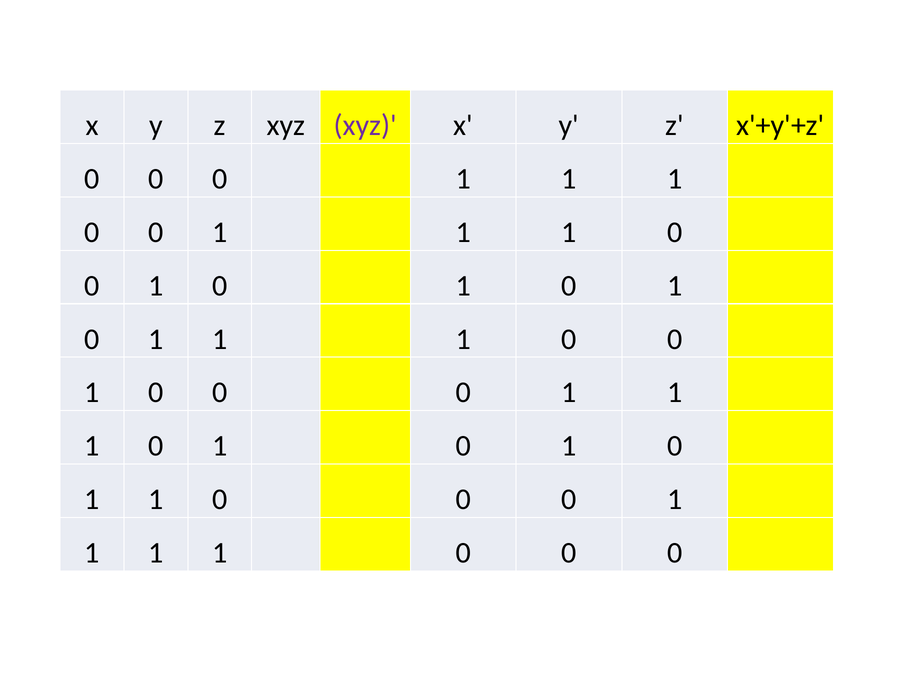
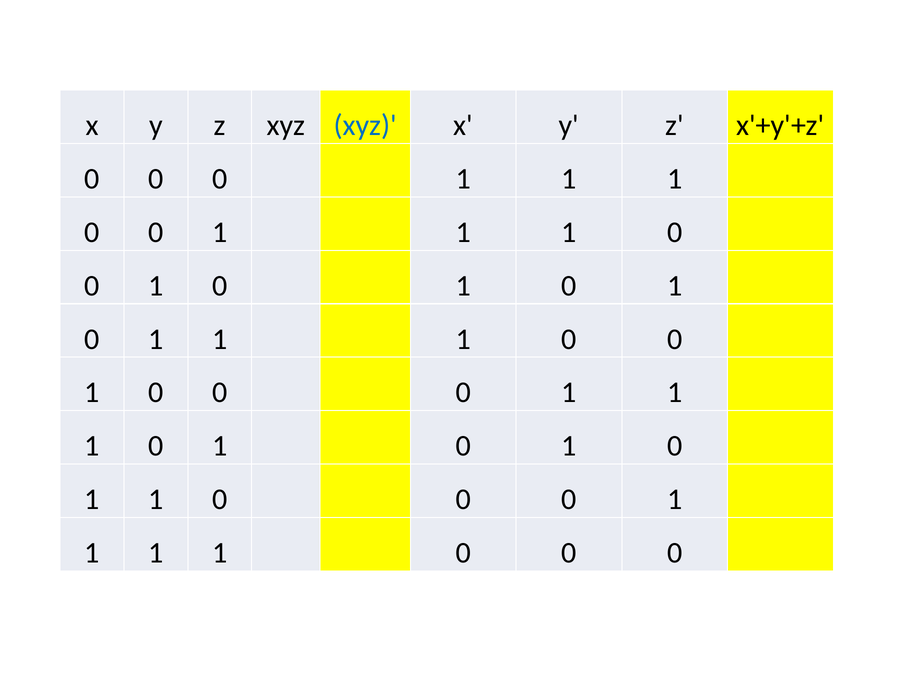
xyz colour: purple -> blue (365, 125)
